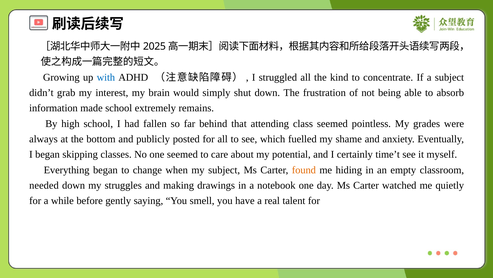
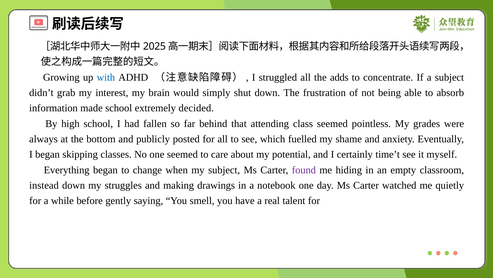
kind: kind -> adds (339, 77)
remains: remains -> decided (196, 108)
found colour: orange -> purple (304, 170)
needed: needed -> instead (44, 185)
